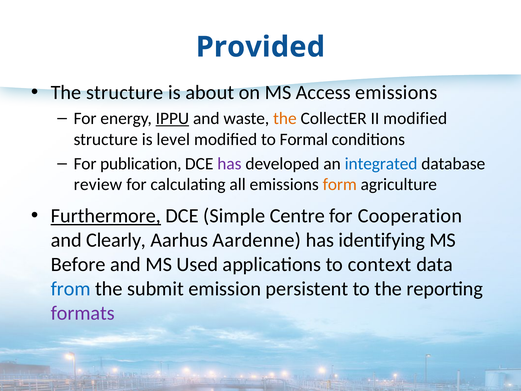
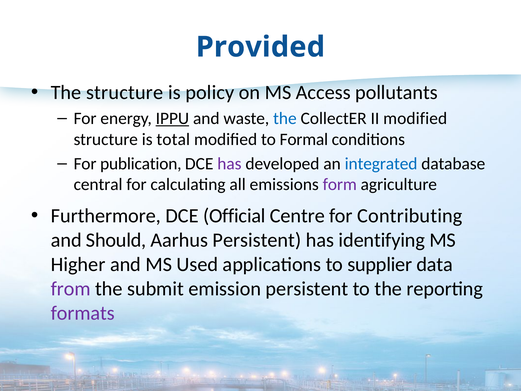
about: about -> policy (210, 93)
Access emissions: emissions -> pollutants (396, 93)
the colour: orange -> blue (285, 118)
level: level -> total (173, 139)
review: review -> central (98, 184)
form colour: orange -> purple (340, 184)
Furthermore underline: present -> none (106, 216)
Simple: Simple -> Official (234, 216)
Cooperation: Cooperation -> Contributing (410, 216)
Clearly: Clearly -> Should (116, 240)
Aarhus Aardenne: Aardenne -> Persistent (257, 240)
Before: Before -> Higher (78, 264)
context: context -> supplier (380, 264)
from colour: blue -> purple (71, 289)
